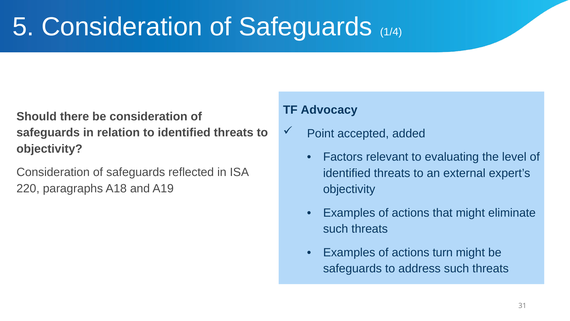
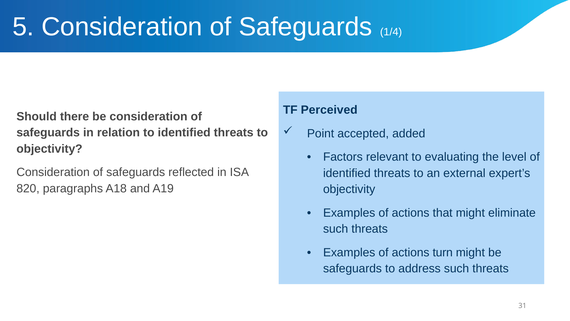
Advocacy: Advocacy -> Perceived (329, 110)
220: 220 -> 820 (28, 188)
